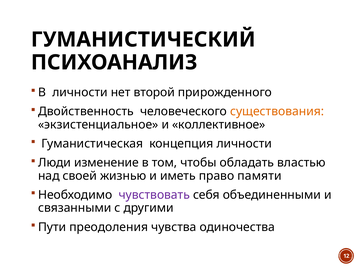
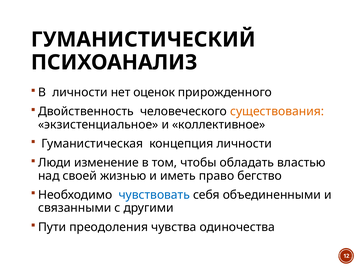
второй: второй -> оценок (154, 93)
памяти: памяти -> бегство (260, 176)
чувствовать colour: purple -> blue (154, 195)
